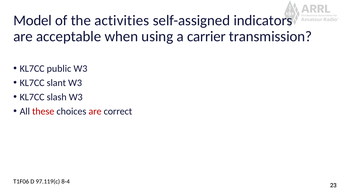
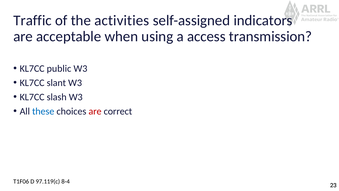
Model: Model -> Traffic (33, 20)
carrier: carrier -> access (206, 36)
these colour: red -> blue (43, 111)
